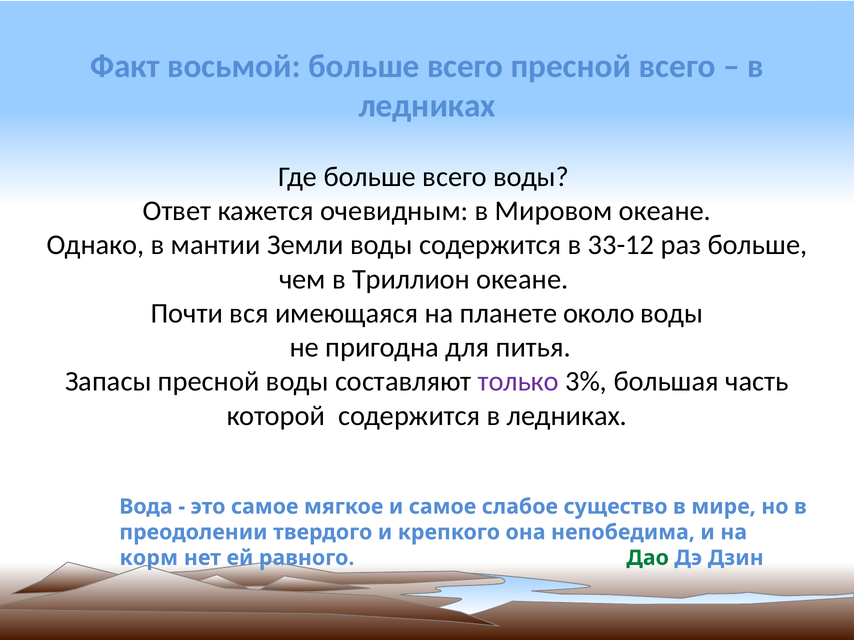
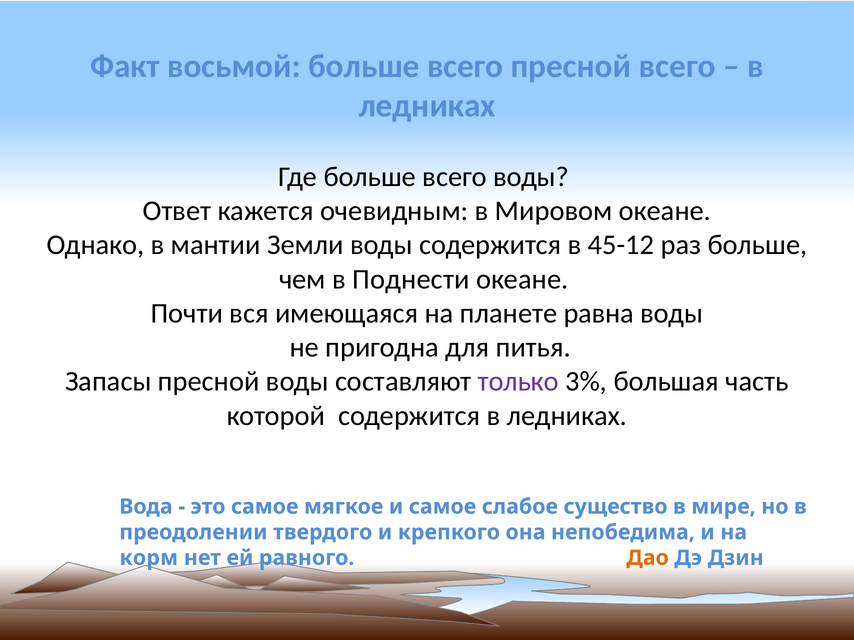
33-12: 33-12 -> 45-12 (621, 245)
Триллион: Триллион -> Поднести (411, 279)
около: около -> равна (599, 314)
Дао colour: green -> orange (648, 558)
